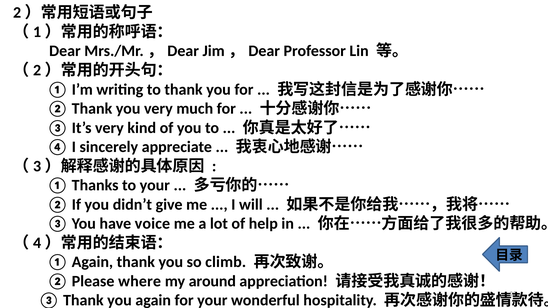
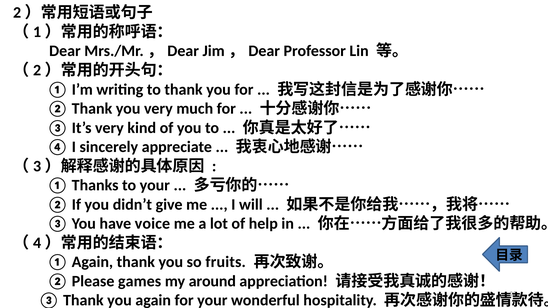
climb: climb -> fruits (226, 262)
where: where -> games (140, 281)
